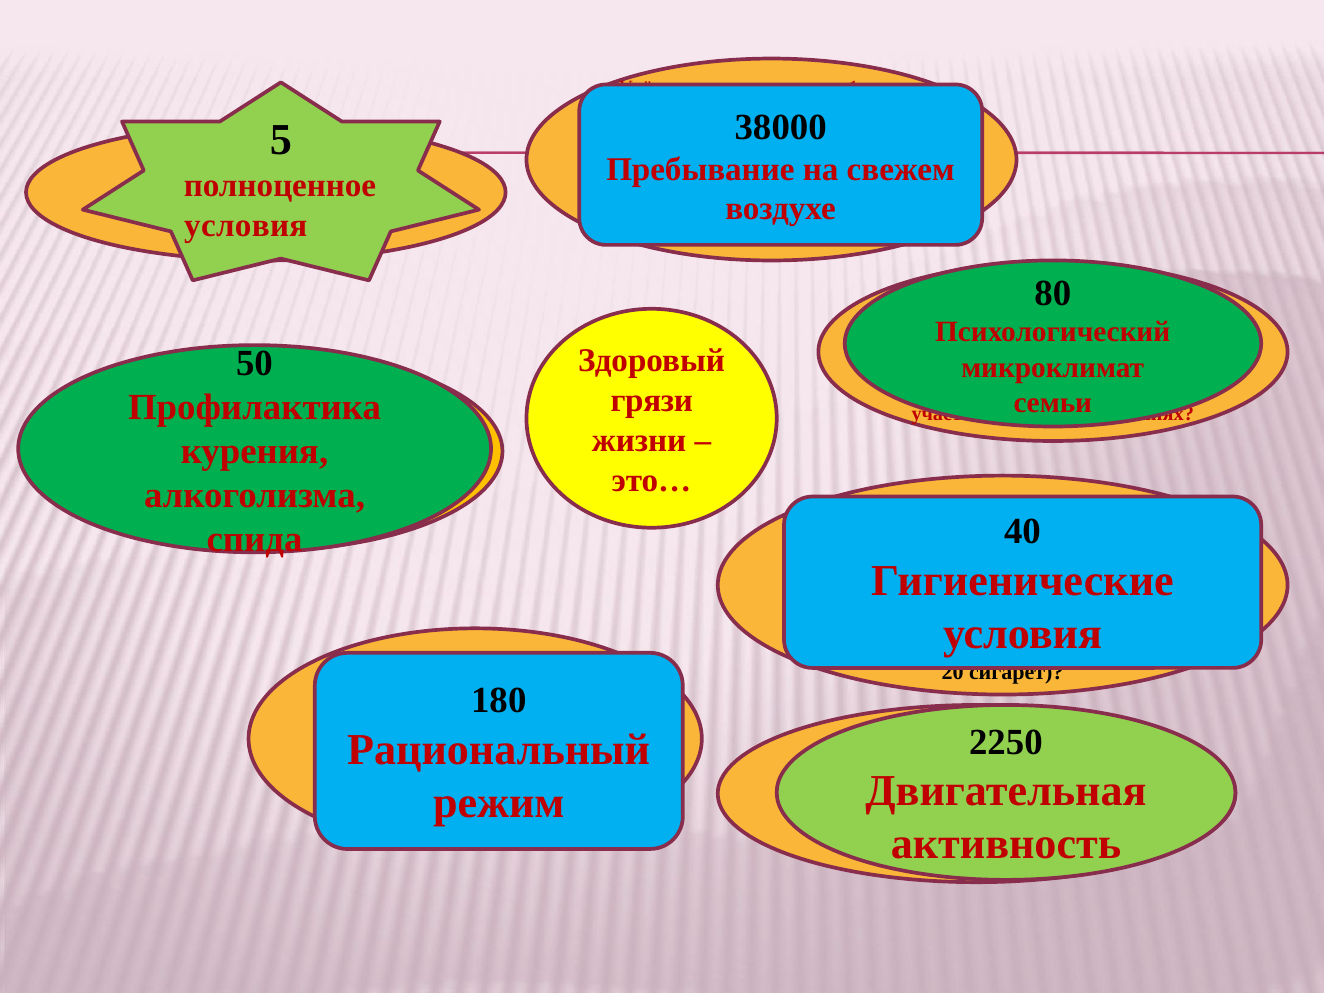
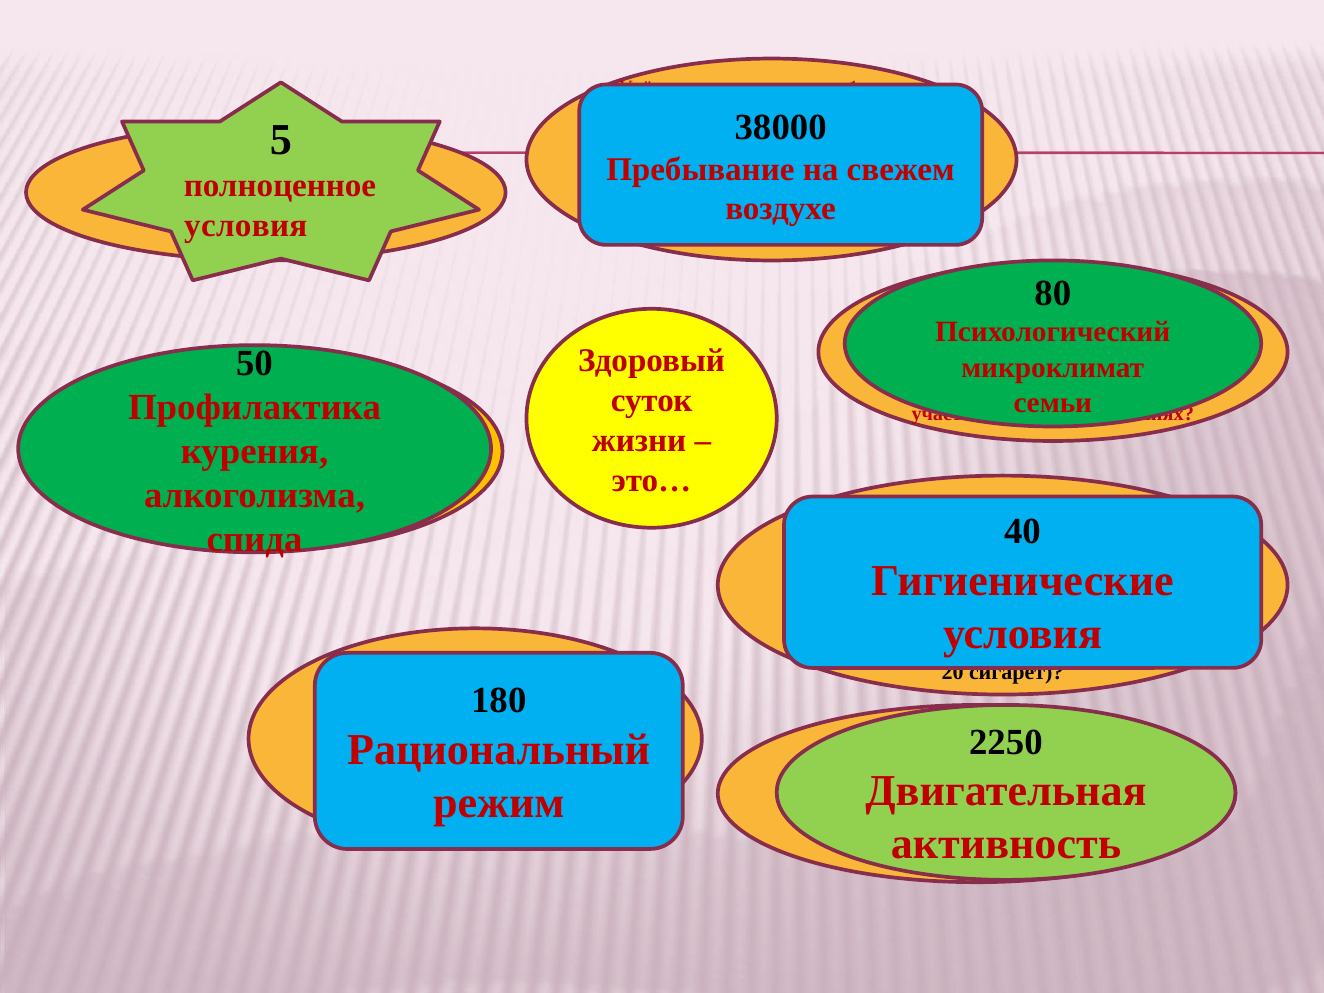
грязи: грязи -> суток (652, 401)
